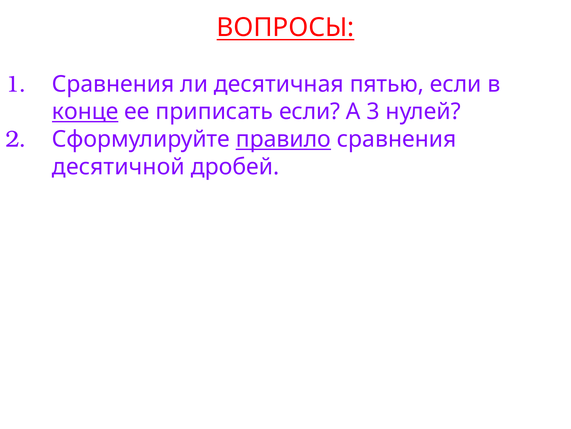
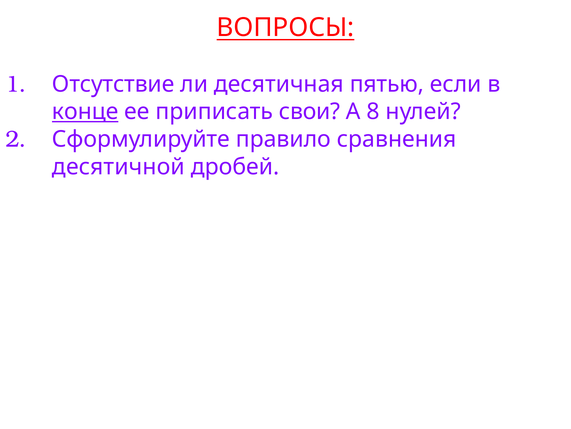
Сравнения: Сравнения -> Отсутствие (113, 84)
приписать если: если -> свои (310, 112)
3: 3 -> 8 (373, 112)
правило underline: present -> none (283, 139)
